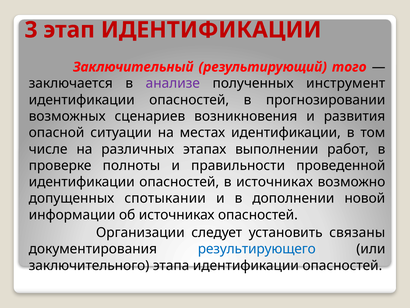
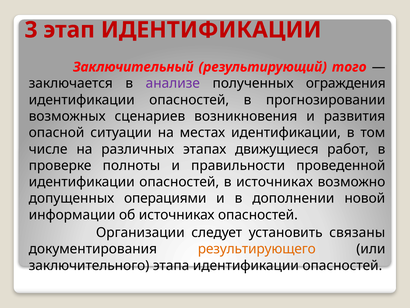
инструмент: инструмент -> ограждения (346, 83)
выполнении: выполнении -> движущиеся (277, 149)
спотыкании: спотыкании -> операциями (165, 198)
результирующего colour: blue -> orange (257, 249)
